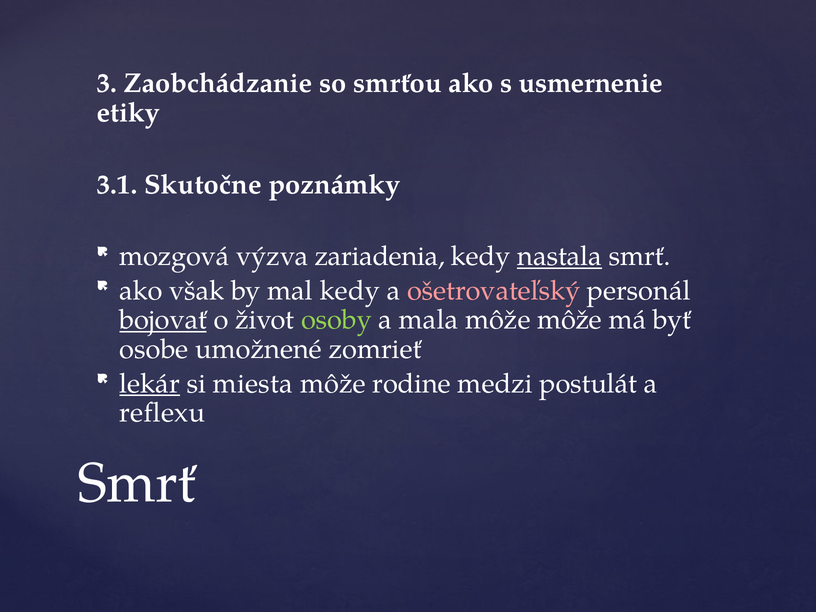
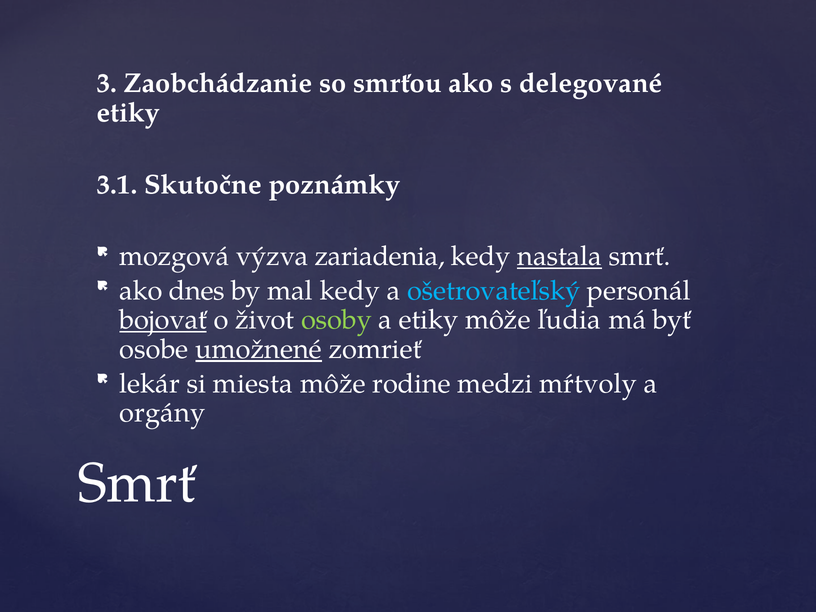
usmernenie: usmernenie -> delegované (591, 83)
však: však -> dnes (197, 291)
ošetrovateľský colour: pink -> light blue (494, 291)
a mala: mala -> etiky (429, 320)
môže môže: môže -> ľudia (569, 320)
umožnené underline: none -> present (259, 349)
lekár underline: present -> none (150, 384)
postulát: postulát -> mŕtvoly (588, 384)
reflexu: reflexu -> orgány (162, 413)
